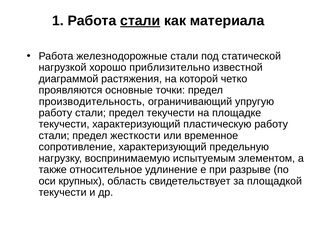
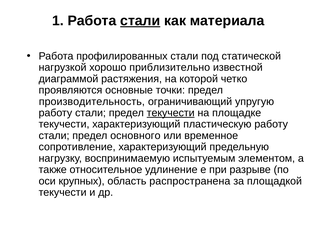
железнодорожные: железнодорожные -> профилированных (122, 56)
текучести underline: none -> present (171, 113)
жесткости: жесткости -> основного (135, 136)
свидетельствует: свидетельствует -> распространена (190, 181)
